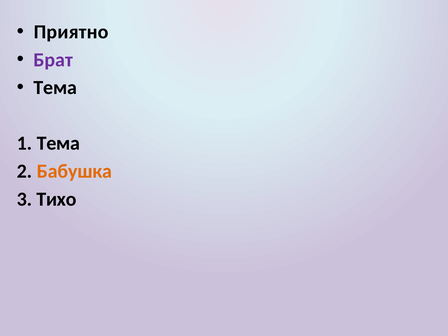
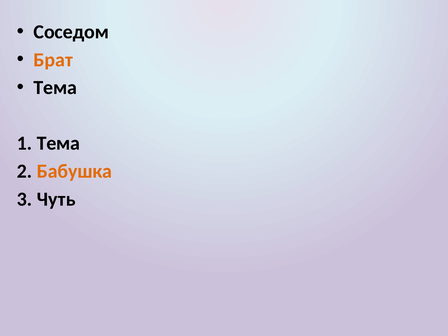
Приятно: Приятно -> Соседом (71, 32)
Брат colour: purple -> orange (53, 60)
Тихо: Тихо -> Чуть (56, 199)
